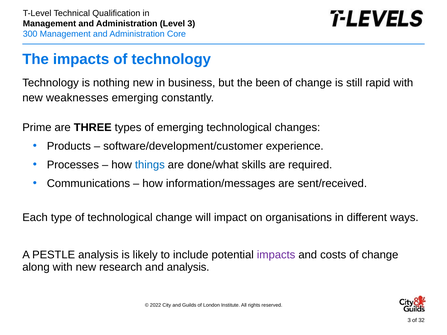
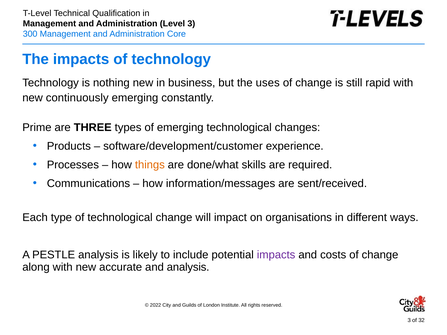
been: been -> uses (268, 83)
weaknesses: weaknesses -> continuously (77, 98)
things colour: blue -> orange (150, 165)
research: research -> accurate (121, 267)
